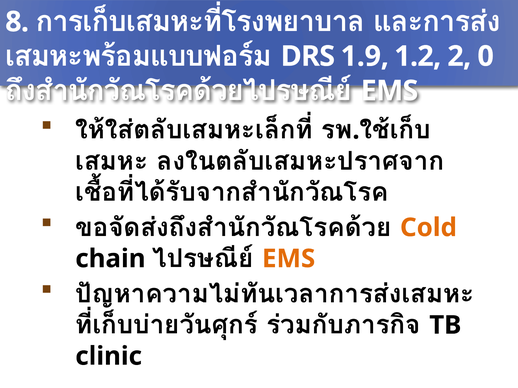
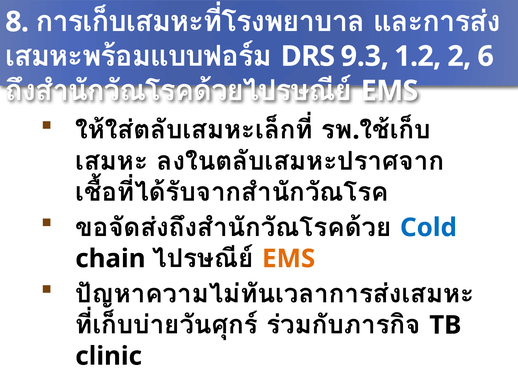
1.9: 1.9 -> 9.3 (365, 56)
0: 0 -> 6 (486, 56)
Cold colour: orange -> blue (428, 228)
